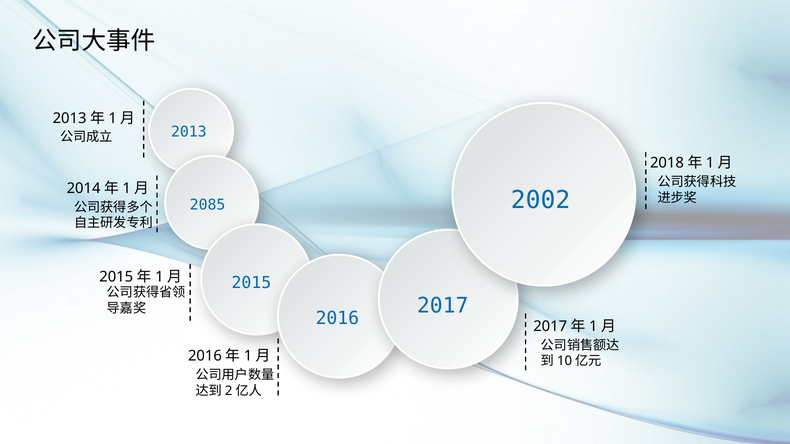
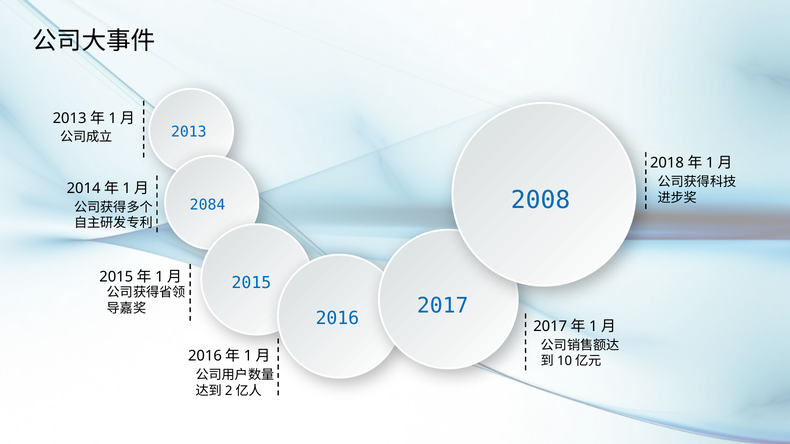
2002: 2002 -> 2008 (541, 200)
2085: 2085 -> 2084 (208, 205)
